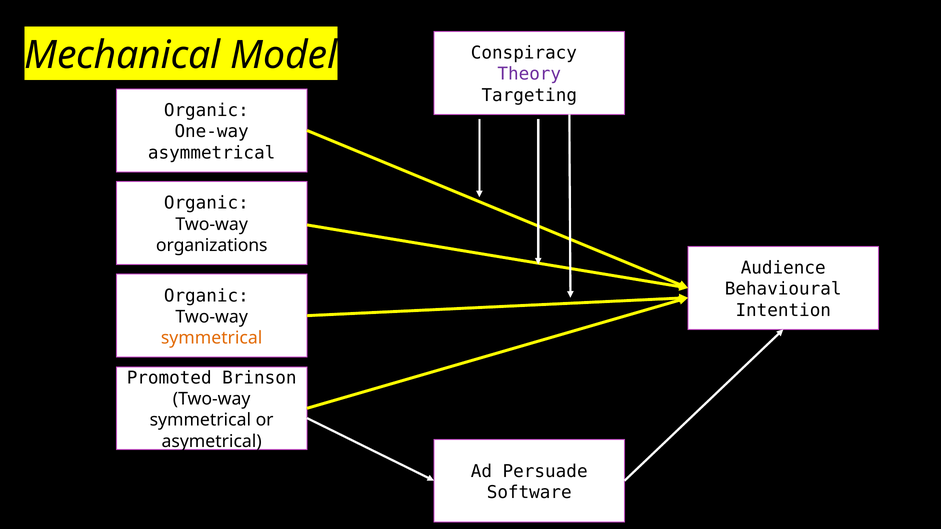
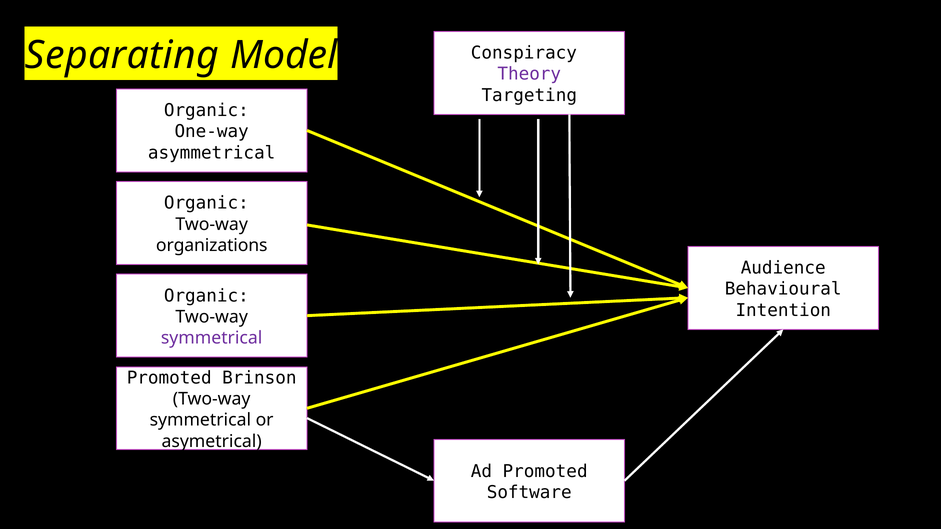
Mechanical: Mechanical -> Separating (122, 55)
symmetrical colour: orange -> purple (212, 338)
Ad Persuade: Persuade -> Promoted (545, 472)
